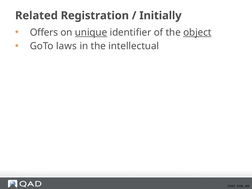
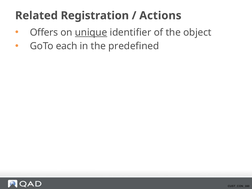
Initially: Initially -> Actions (160, 16)
object underline: present -> none (197, 32)
laws: laws -> each (67, 46)
intellectual: intellectual -> predefined (134, 46)
